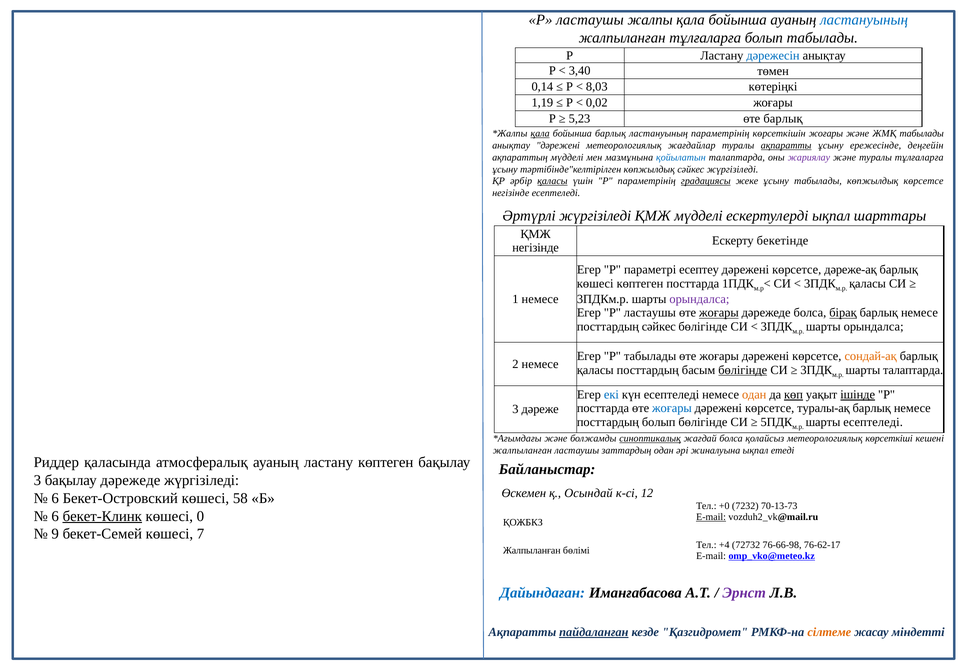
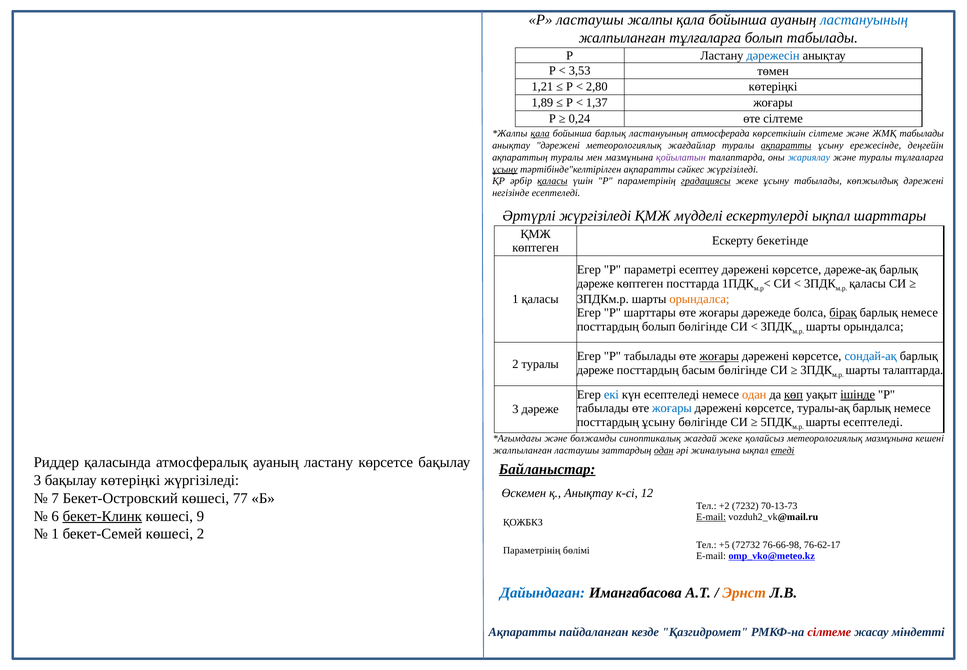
3,40: 3,40 -> 3,53 (580, 71)
0,14: 0,14 -> 1,21 (542, 87)
8,03: 8,03 -> 2,80 (597, 87)
1,19: 1,19 -> 1,89 (542, 103)
0,02: 0,02 -> 1,37 (597, 103)
5,23: 5,23 -> 0,24 (580, 119)
өте барлық: барлық -> сілтеме (783, 119)
ластануының параметрінің: параметрінің -> атмосферада (720, 134)
көрсеткішін жоғары: жоғары -> сілтеме (826, 134)
ақпараттың мүдделі: мүдделі -> туралы (567, 157)
қойылатын colour: blue -> purple (681, 157)
жариялау colour: purple -> blue (809, 157)
ұсыну underline: none -> present (505, 169)
тәртібінде"келтірілген көпжылдық: көпжылдық -> ақпаратты (649, 169)
көпжылдық көрсетсе: көрсетсе -> дәрежені (924, 181)
негізінде: негізінде -> көптеген (536, 247)
көшесі: көшесі -> дәреже (595, 283)
1 немесе: немесе -> қаласы (540, 299)
орындалса colour: purple -> orange (699, 299)
P ластаушы: ластаушы -> шарттары (650, 313)
жоғары underline: present -> none (719, 313)
посттардың сәйкес: сәйкес -> болып (659, 326)
жоғары underline: none -> present (719, 356)
сондай-ақ colour: orange -> blue (871, 356)
2 немесе: немесе -> туралы (540, 364)
қаласы: қаласы -> дәреже (595, 370)
бөлігінде underline: present -> none (743, 370)
посттарда: посттарда -> табылады (603, 408)
посттардың болып: болып -> ұсыну (659, 422)
синоптикалық underline: present -> none (650, 438)
жағдай болса: болса -> жеке (731, 438)
метеорологиялық көрсеткіші: көрсеткіші -> мазмұнына (889, 438)
одан underline: none -> present (664, 450)
етеді underline: none -> present (783, 450)
ластану көптеген: көптеген -> көрсетсе (386, 462)
Байланыстар underline: none -> present (547, 469)
бақылау дәрежеде: дәрежеде -> көтеріңкі (130, 480)
қ Осындай: Осындай -> Анықтау (589, 493)
6: 6 -> 7 (55, 498)
58: 58 -> 77 (240, 498)
+0: +0 -> +2 (724, 506)
0: 0 -> 9 (200, 516)
9: 9 -> 1 (55, 534)
көшесі 7: 7 -> 2 (201, 534)
+4: +4 -> +5 (724, 544)
Жалпыланған: Жалпыланған -> Параметрінің (532, 550)
Эрнст colour: purple -> orange (744, 592)
пайдаланған underline: present -> none (594, 632)
сілтеме colour: orange -> red (829, 632)
